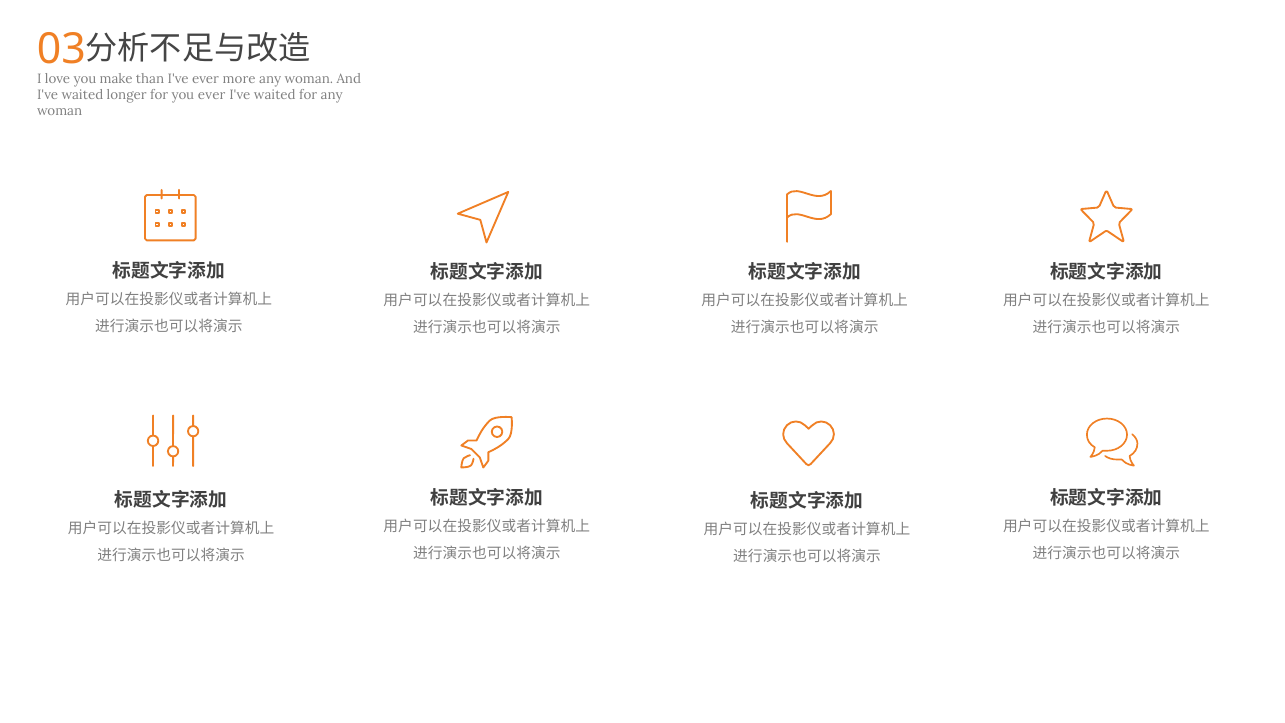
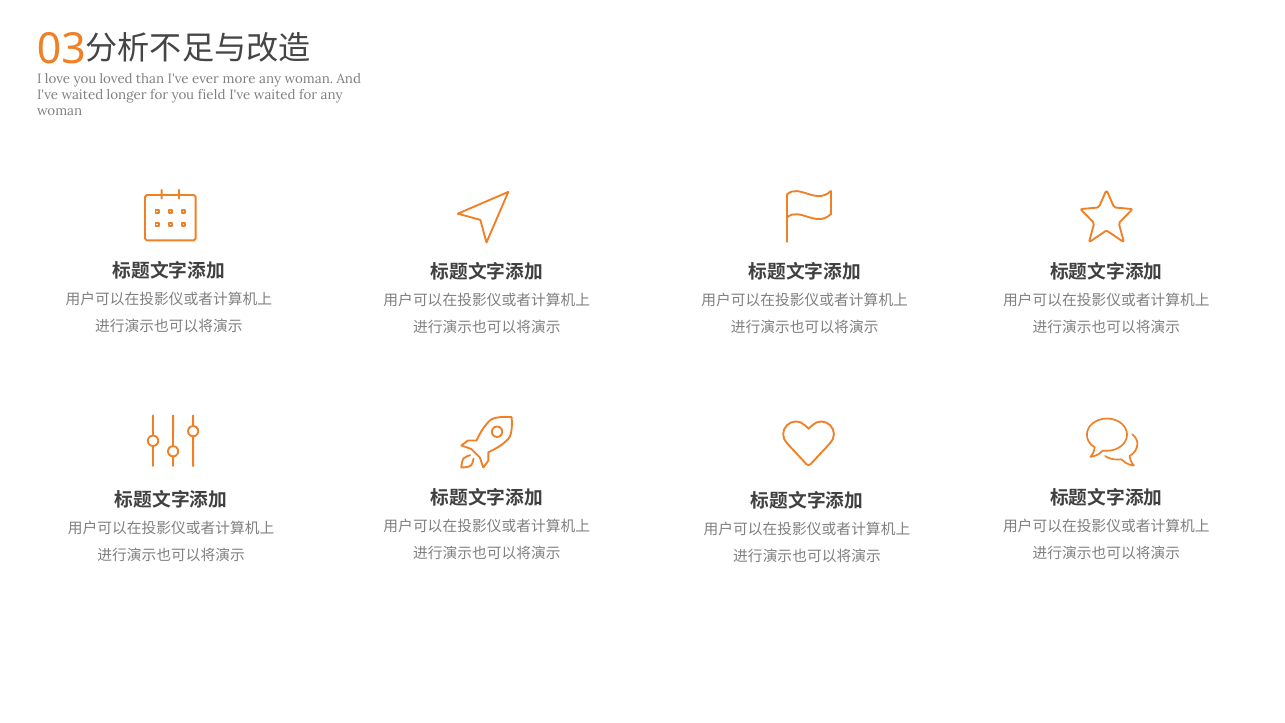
make: make -> loved (116, 79)
you ever: ever -> field (212, 95)
